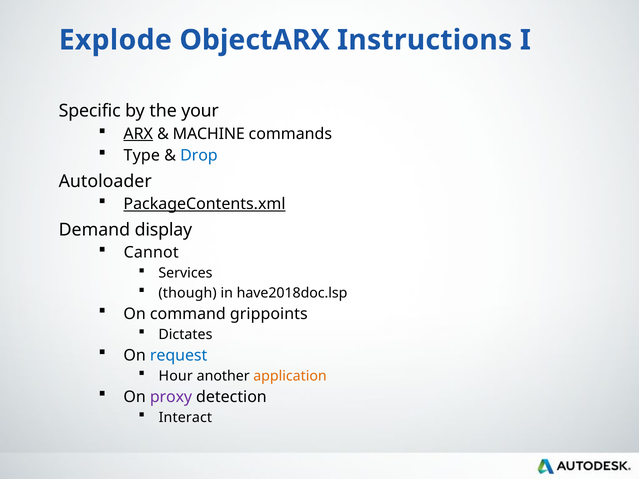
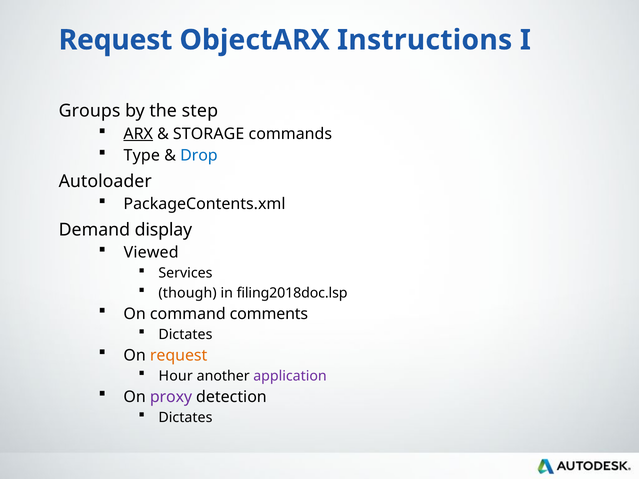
Explode: Explode -> Request (116, 40)
Specific: Specific -> Groups (90, 111)
your: your -> step (200, 111)
MACHINE: MACHINE -> STORAGE (209, 134)
PackageContents.xml underline: present -> none (205, 204)
Cannot: Cannot -> Viewed (151, 253)
have2018doc.lsp: have2018doc.lsp -> filing2018doc.lsp (292, 293)
grippoints: grippoints -> comments (269, 314)
request colour: blue -> orange (179, 355)
application colour: orange -> purple (290, 376)
Interact: Interact -> Dictates (185, 418)
